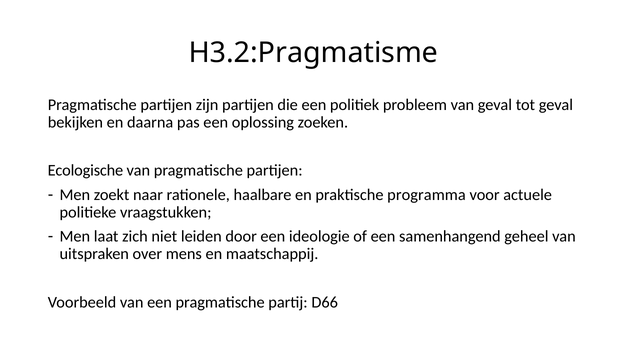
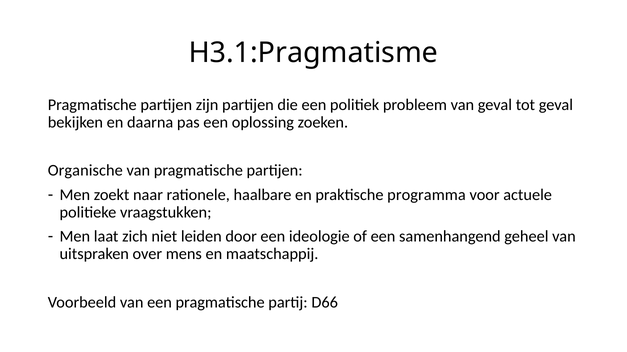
H3.2:Pragmatisme: H3.2:Pragmatisme -> H3.1:Pragmatisme (313, 53)
Ecologische: Ecologische -> Organische (85, 171)
